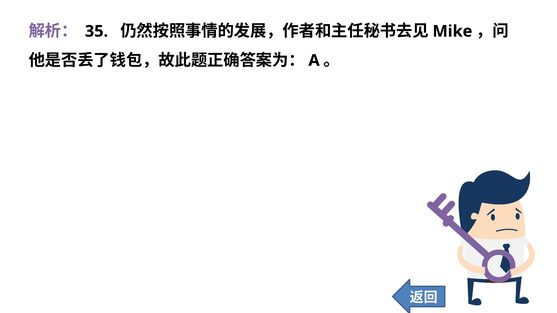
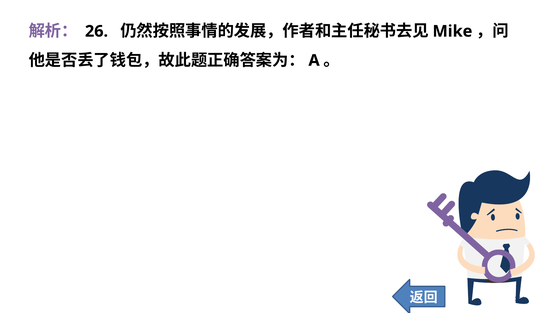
35: 35 -> 26 (97, 31)
